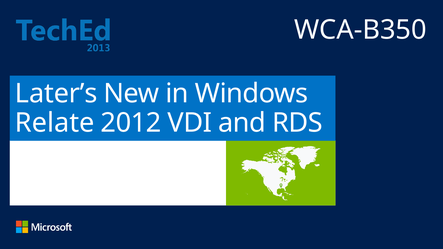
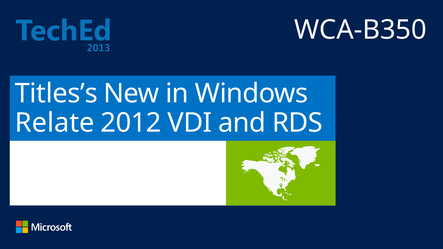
Later’s: Later’s -> Titles’s (56, 93)
